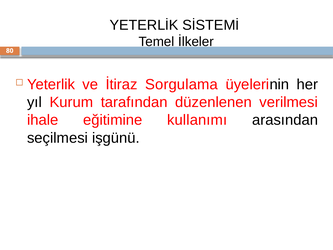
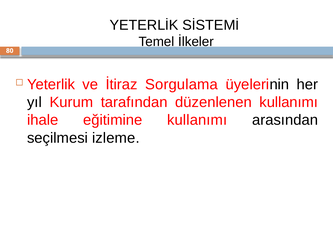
düzenlenen verilmesi: verilmesi -> kullanımı (289, 102)
işgünü: işgünü -> izleme (116, 138)
